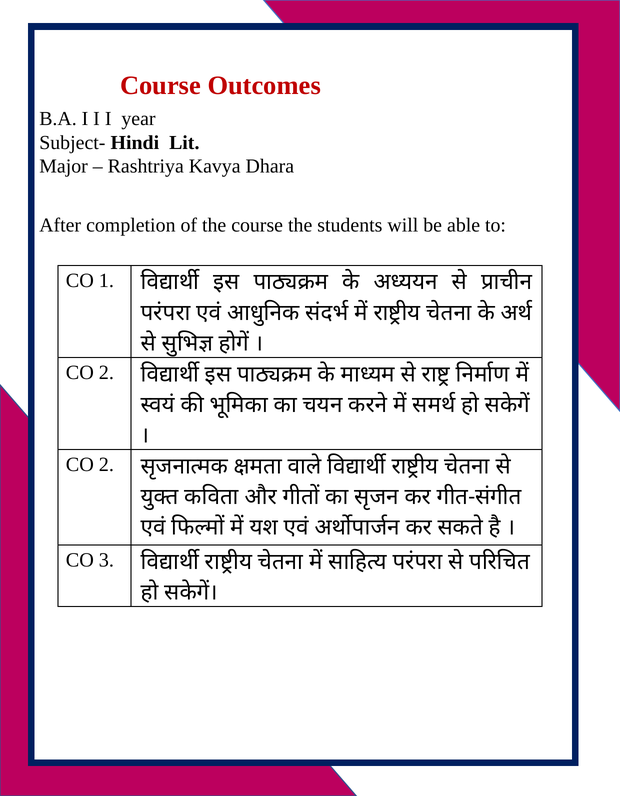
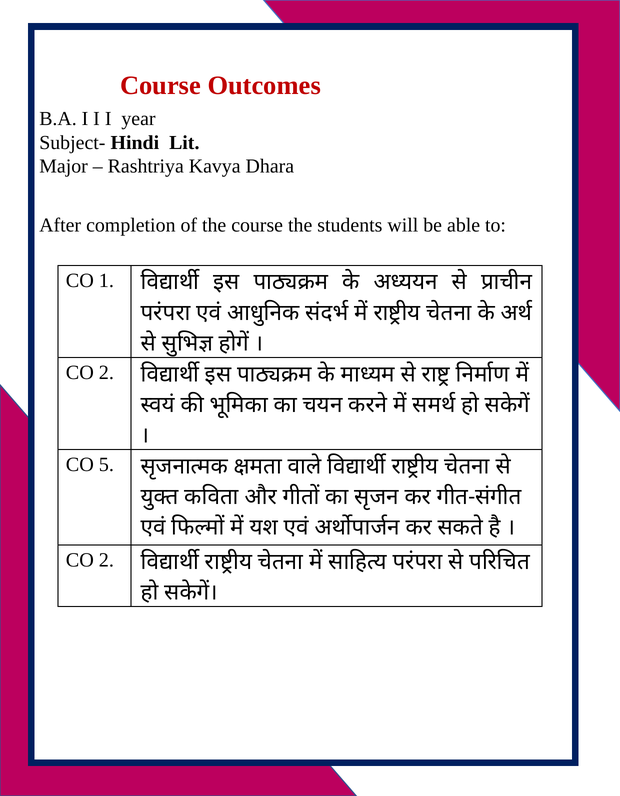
2: 2 -> 5 (106, 465)
3: 3 -> 2 (106, 560)
